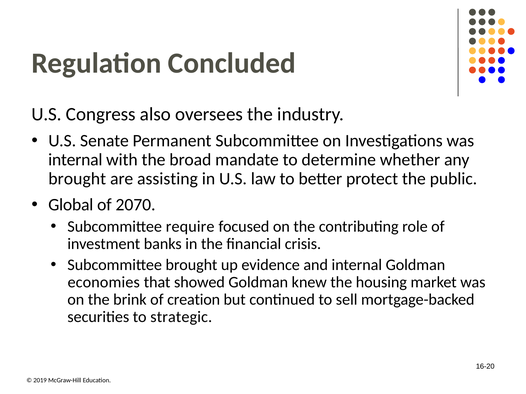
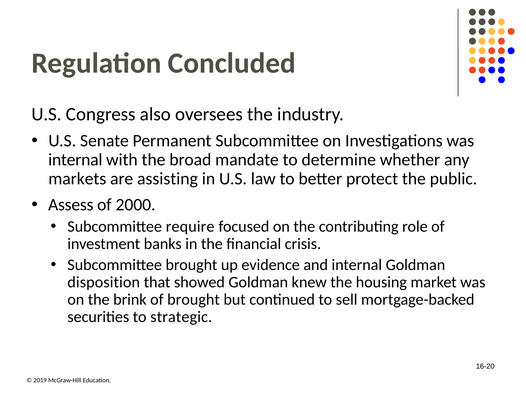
brought: brought -> markets (77, 179)
Global: Global -> Assess (71, 205)
2070: 2070 -> 2000 (136, 205)
economies: economies -> disposition (104, 283)
of creation: creation -> brought (194, 300)
